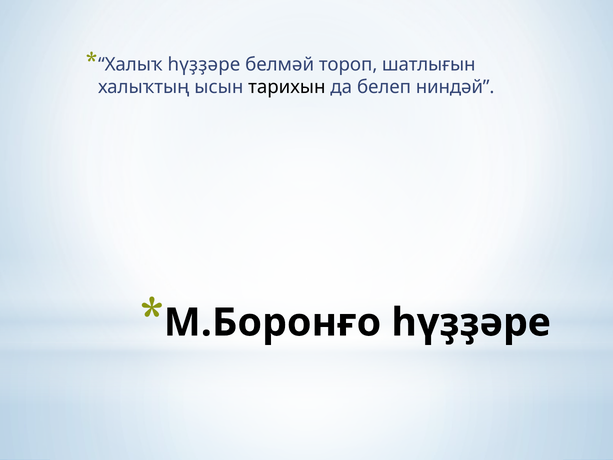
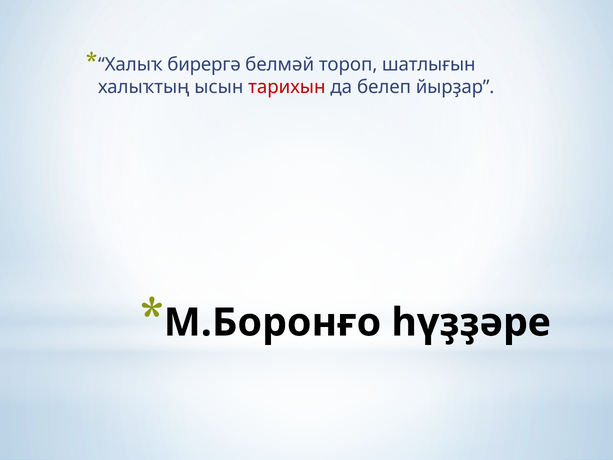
Халыҡ һүҙҙәре: һүҙҙәре -> бирергә (204, 65)
тарихын colour: black -> red (287, 87)
ниндәй: ниндәй -> йырҙар (455, 87)
